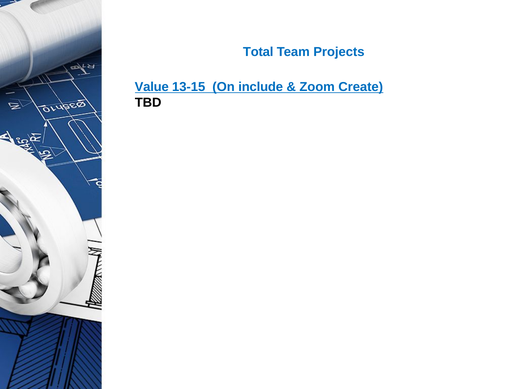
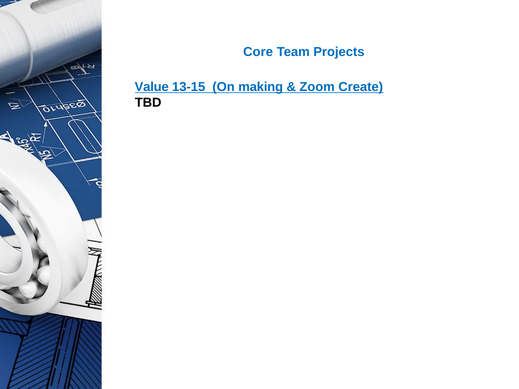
Total: Total -> Core (258, 52)
include: include -> making (261, 87)
